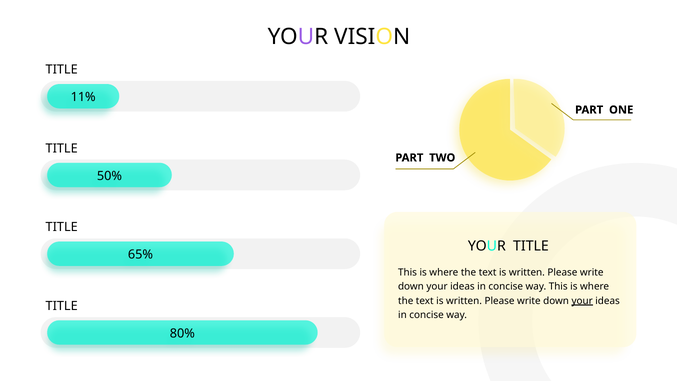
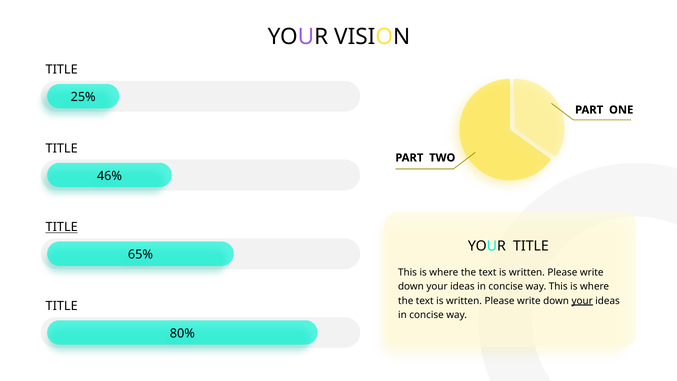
11%: 11% -> 25% (83, 97)
50%: 50% -> 46% (109, 176)
TITLE underline: none -> present (62, 227)
